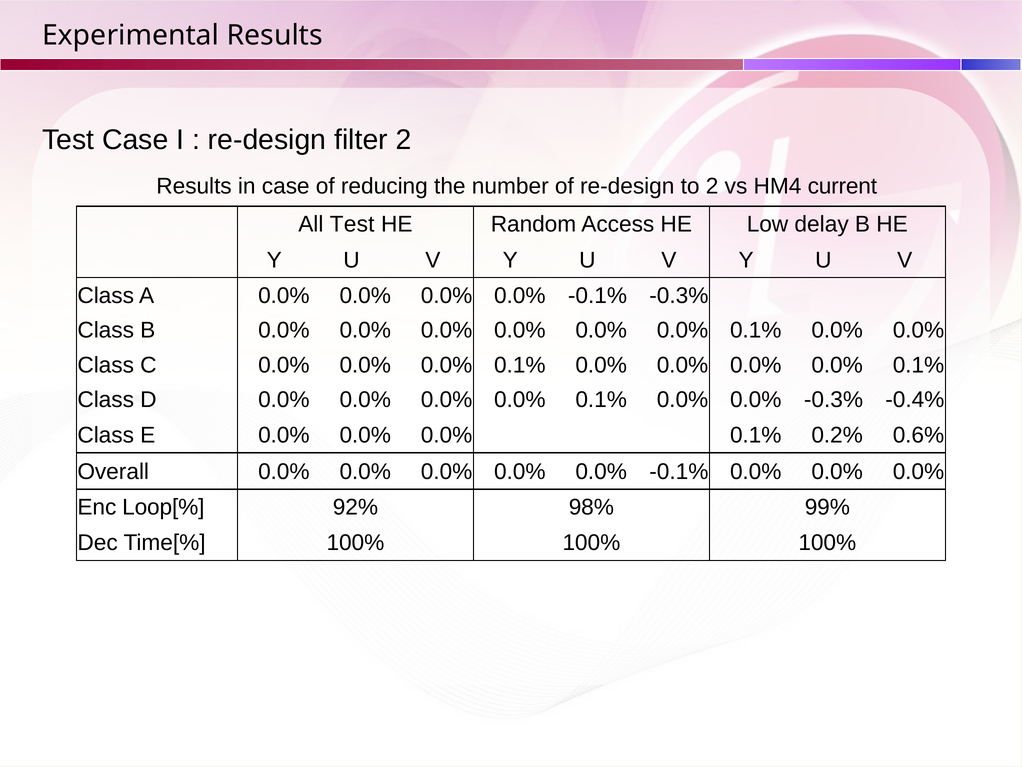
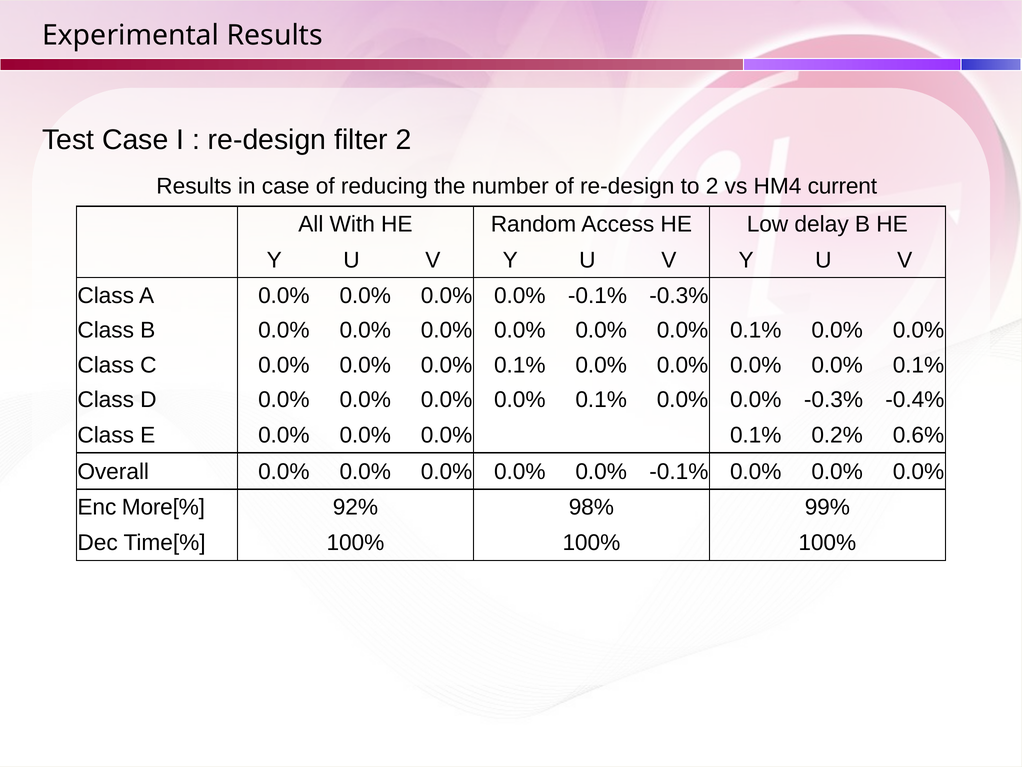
All Test: Test -> With (352, 224)
Loop[%: Loop[% -> More[% (163, 507)
